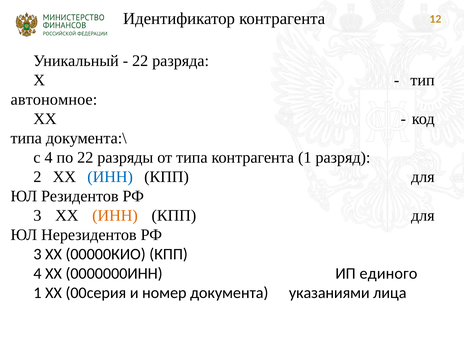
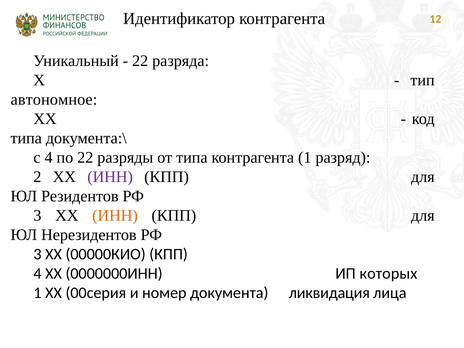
ИНН colour: blue -> purple (110, 177)
единого: единого -> которых (388, 273)
указаниями: указаниями -> ликвидация (329, 293)
